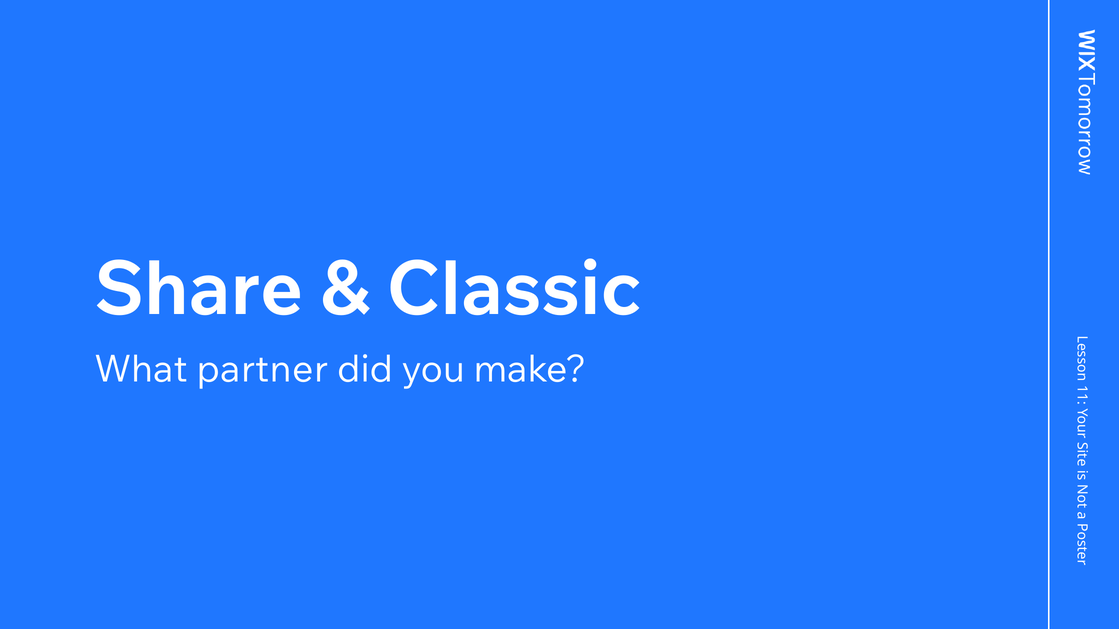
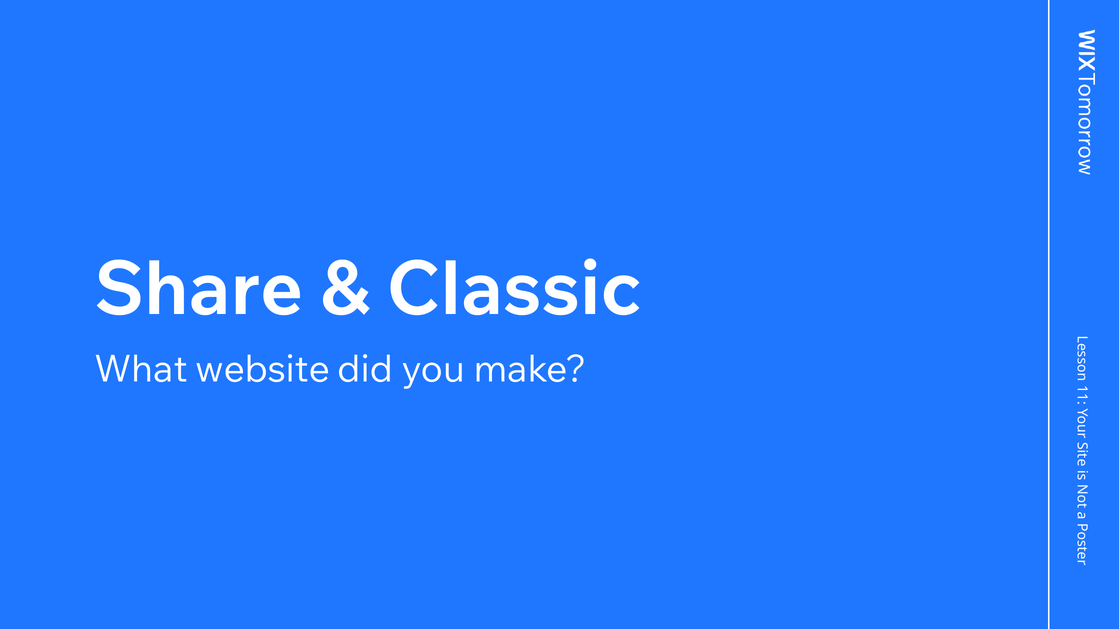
partner: partner -> website (263, 370)
